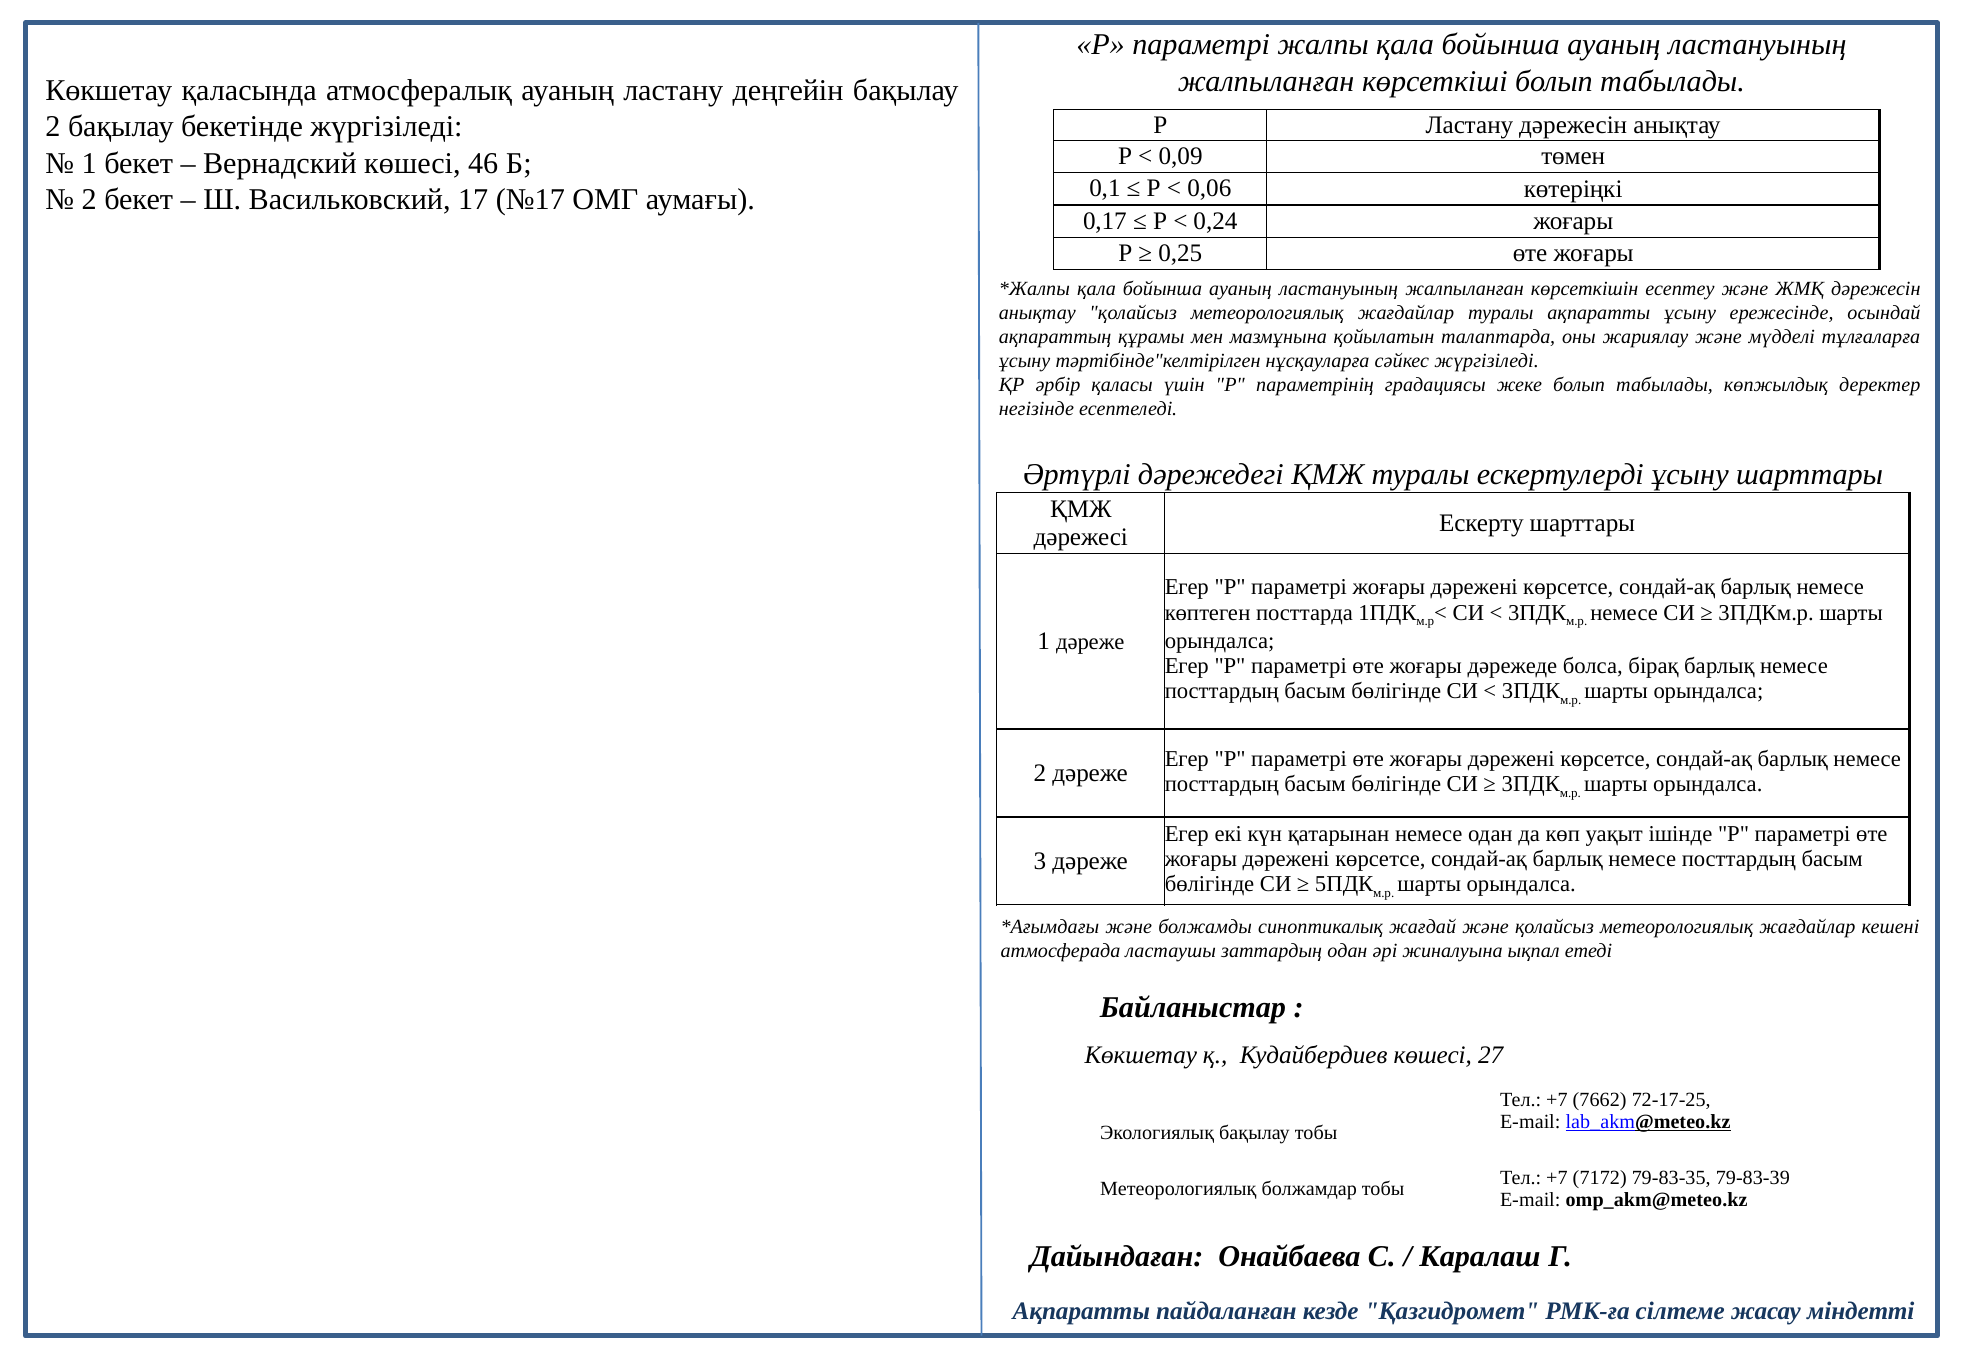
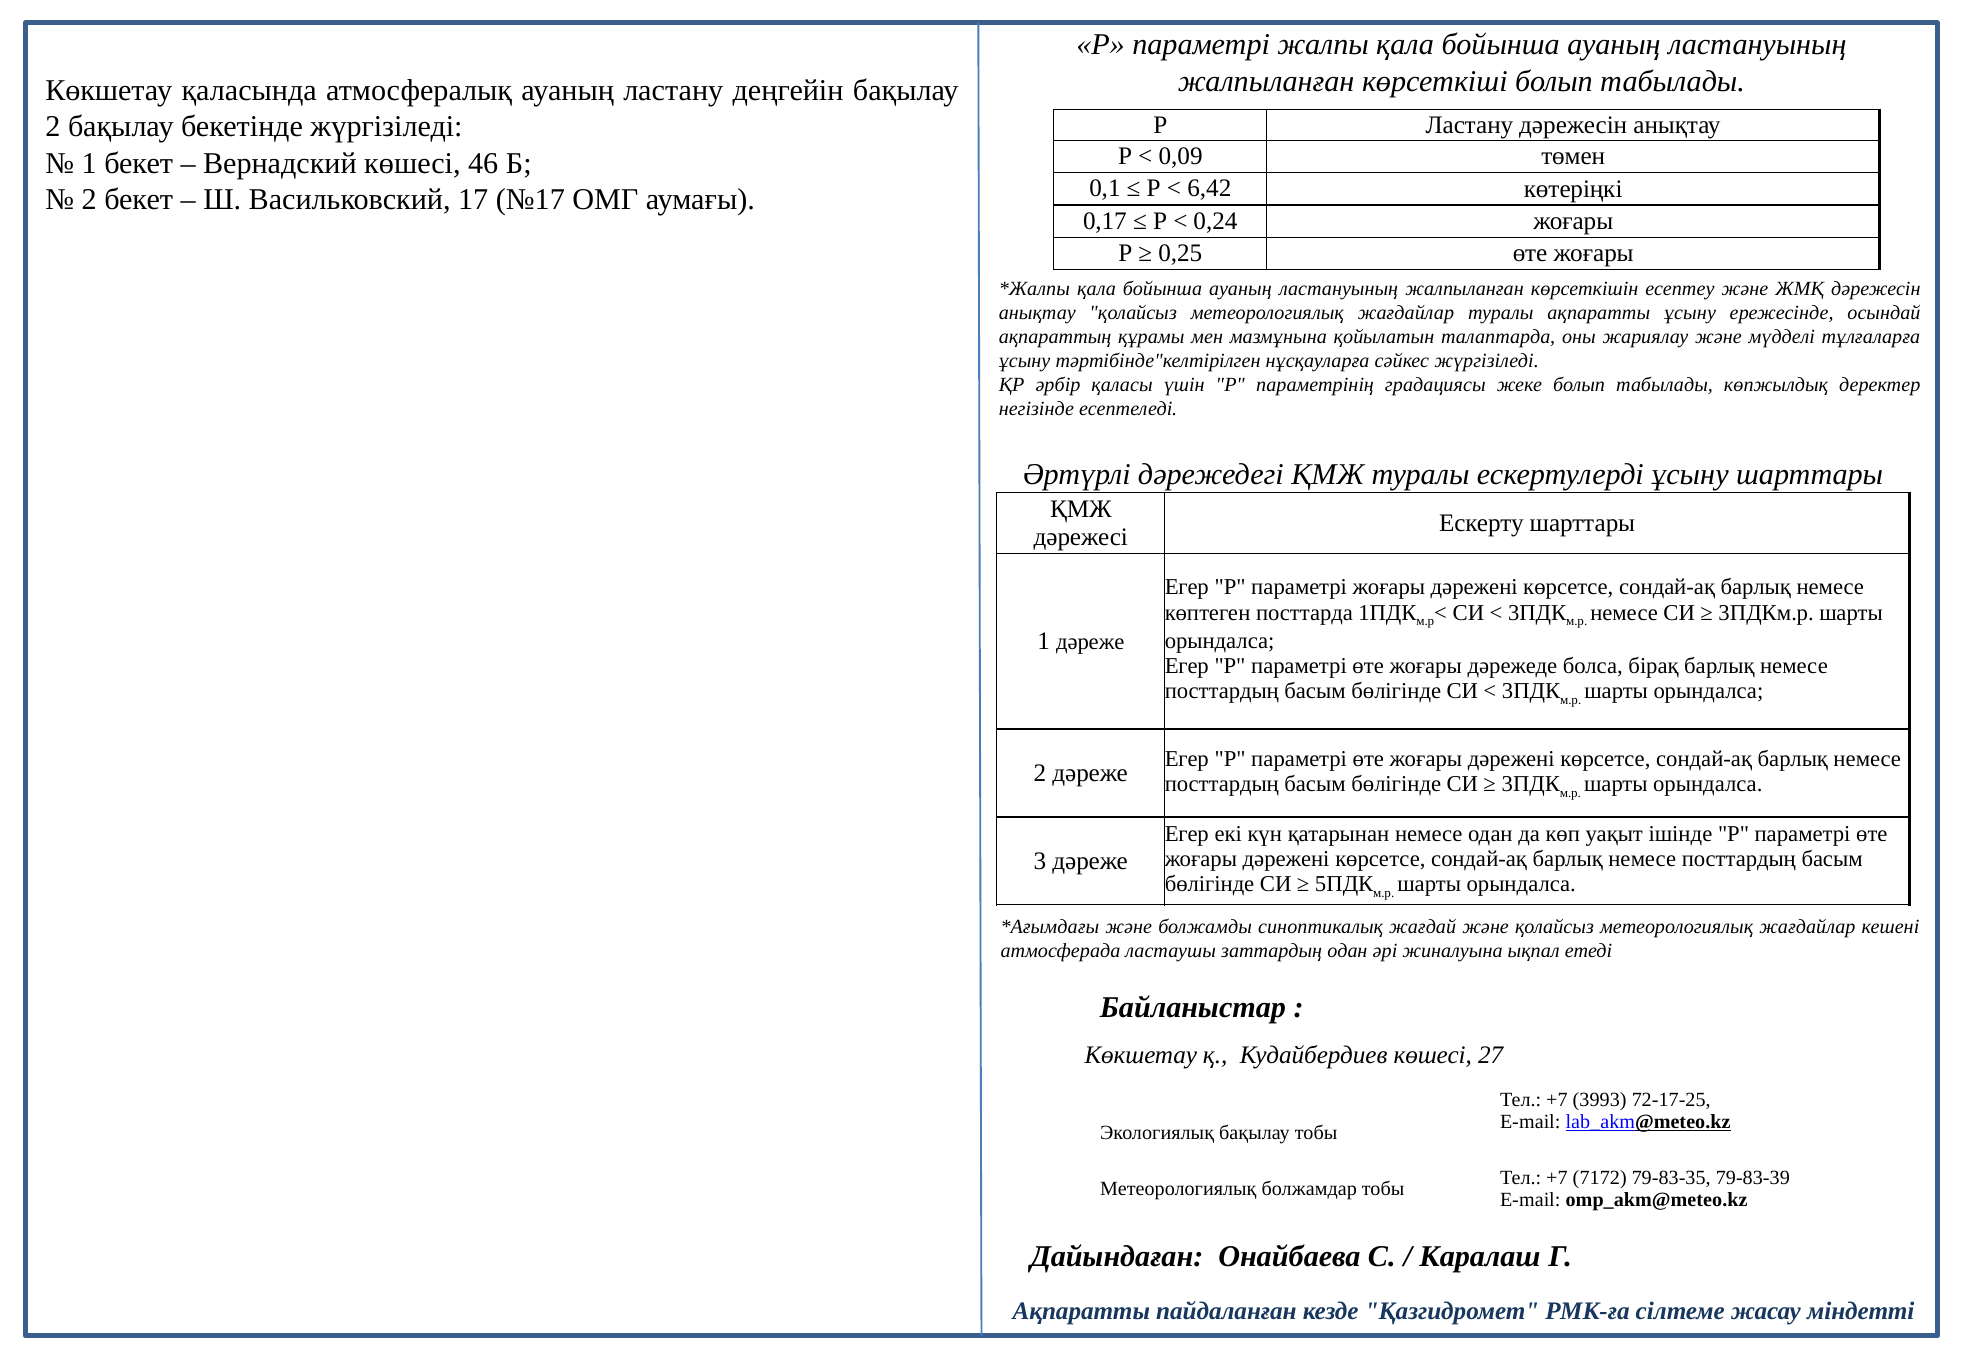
0,06: 0,06 -> 6,42 (1209, 189)
7662: 7662 -> 3993 (1600, 1100)
